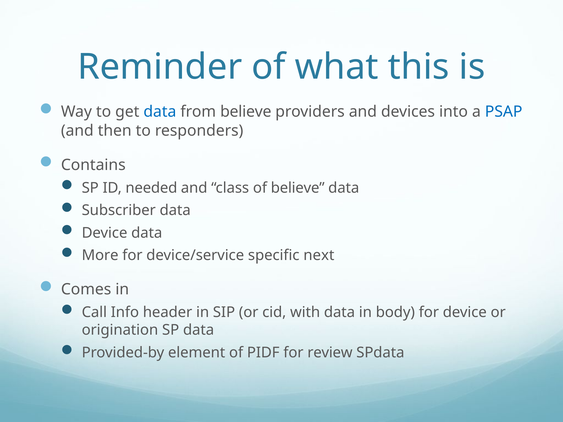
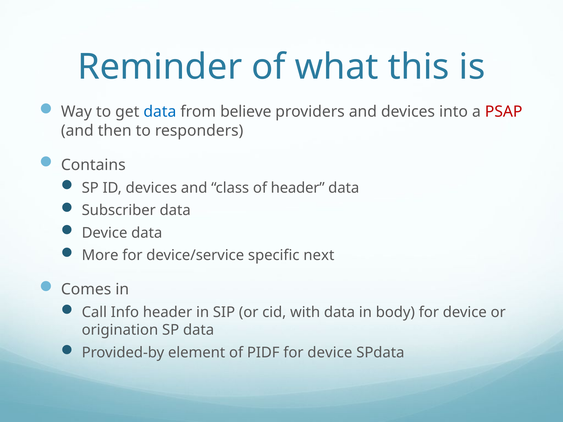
PSAP colour: blue -> red (504, 112)
ID needed: needed -> devices (151, 188)
of believe: believe -> header (298, 188)
PIDF for review: review -> device (330, 353)
